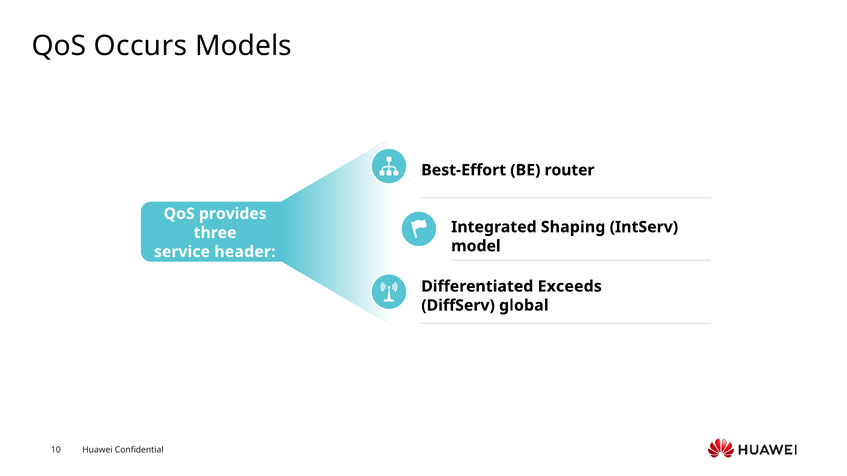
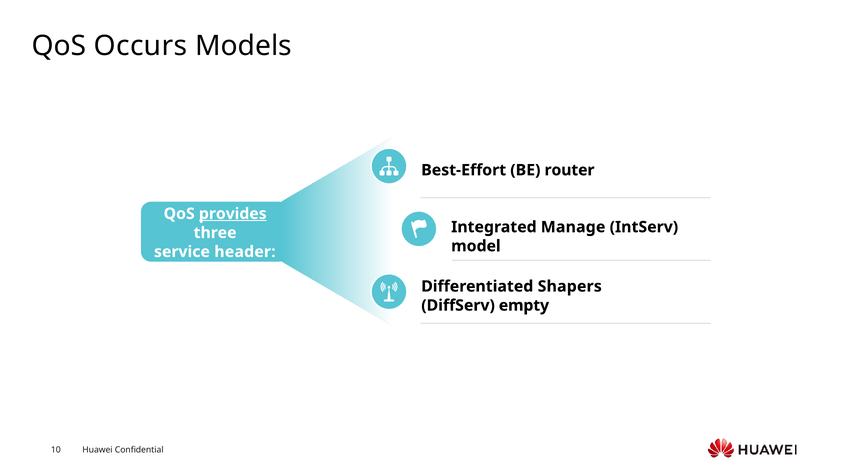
provides underline: none -> present (233, 214)
Shaping: Shaping -> Manage (573, 227)
Exceeds: Exceeds -> Shapers (570, 287)
global: global -> empty (524, 306)
